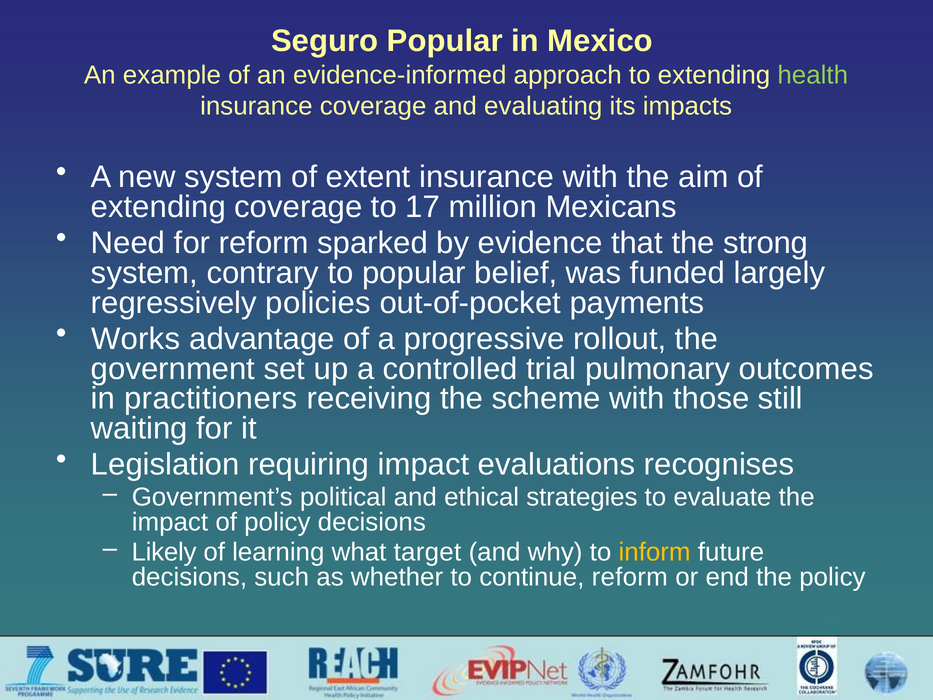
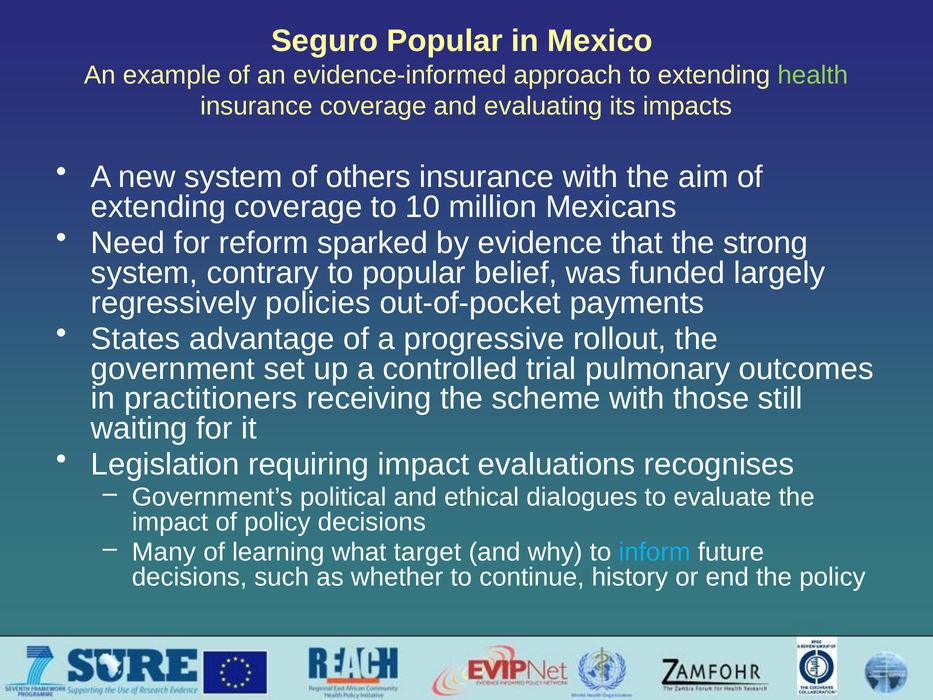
extent: extent -> others (368, 177)
17: 17 -> 10 (423, 207)
Works: Works -> States (136, 339)
strategies: strategies -> dialogues (582, 497)
Likely: Likely -> Many (164, 552)
inform colour: yellow -> light blue (655, 552)
continue reform: reform -> history (630, 577)
